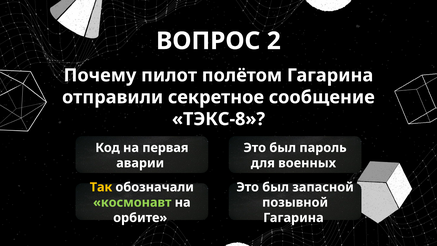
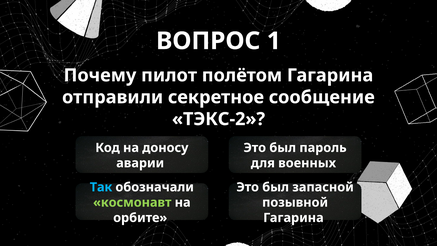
2: 2 -> 1 (274, 41)
ТЭКС-8: ТЭКС-8 -> ТЭКС-2 (219, 119)
первая: первая -> доносу (165, 148)
Так colour: yellow -> light blue (101, 187)
